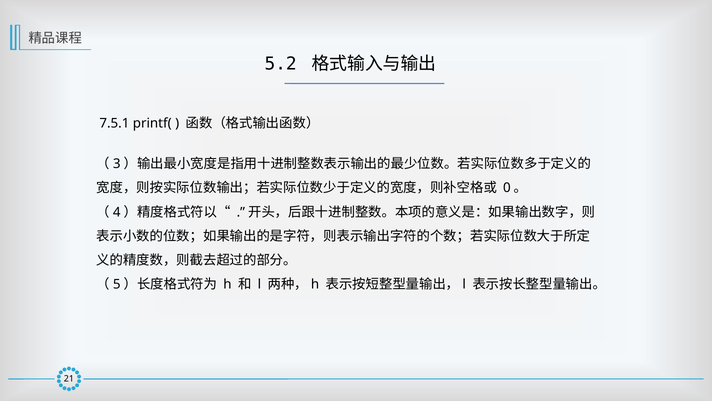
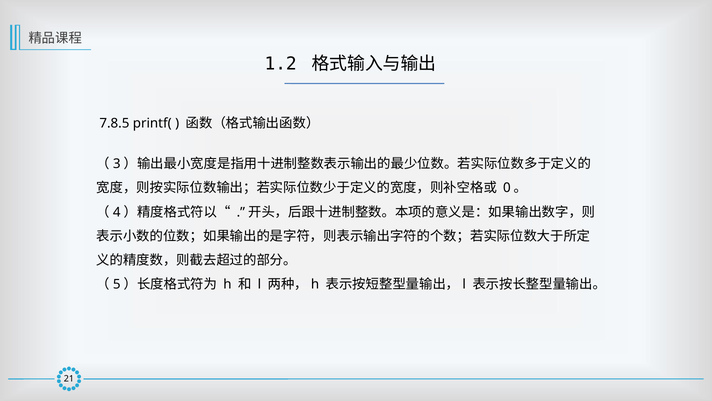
5.2: 5.2 -> 1.2 (281, 64)
7.5.1: 7.5.1 -> 7.8.5 (114, 123)
